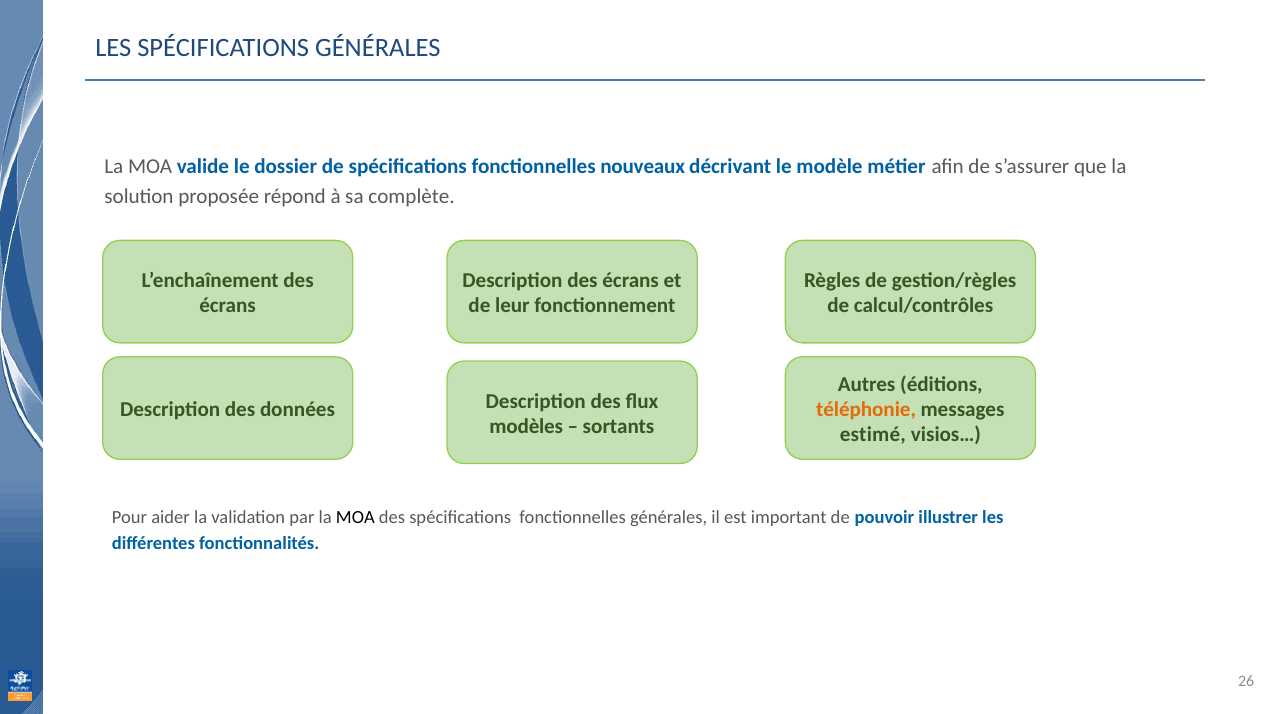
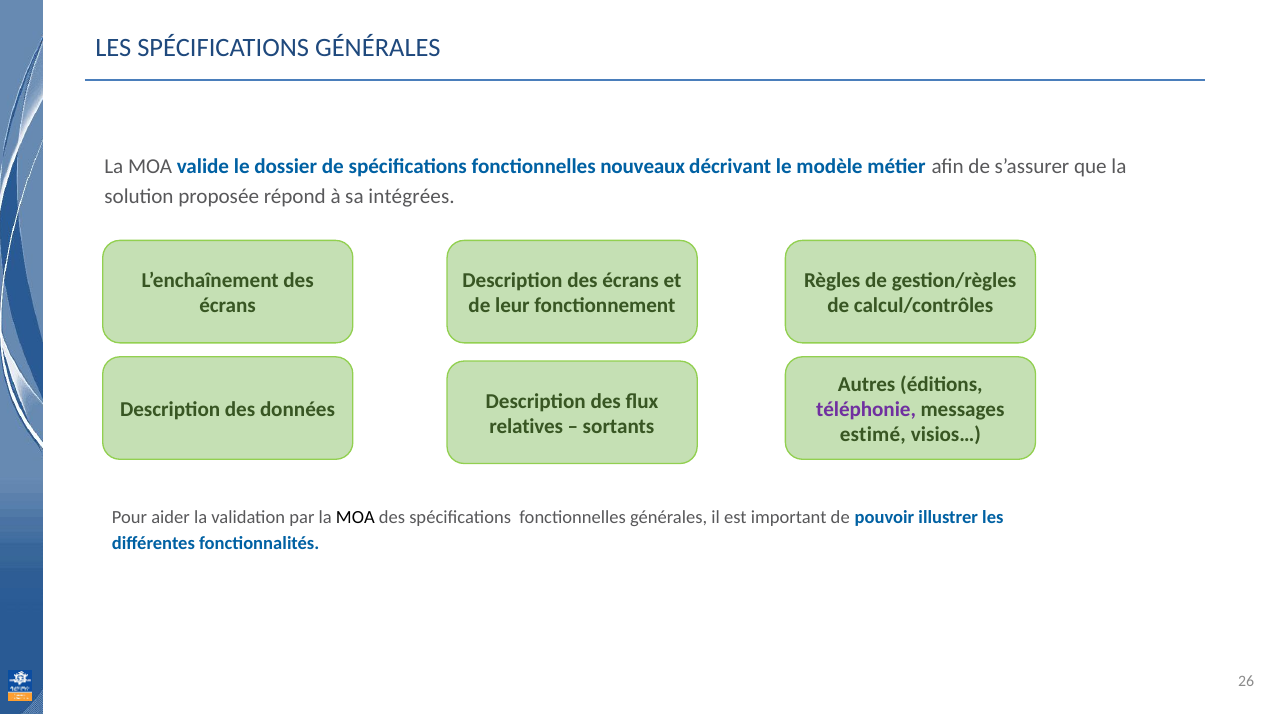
complète: complète -> intégrées (412, 197)
téléphonie colour: orange -> purple (866, 410)
modèles: modèles -> relatives (526, 427)
